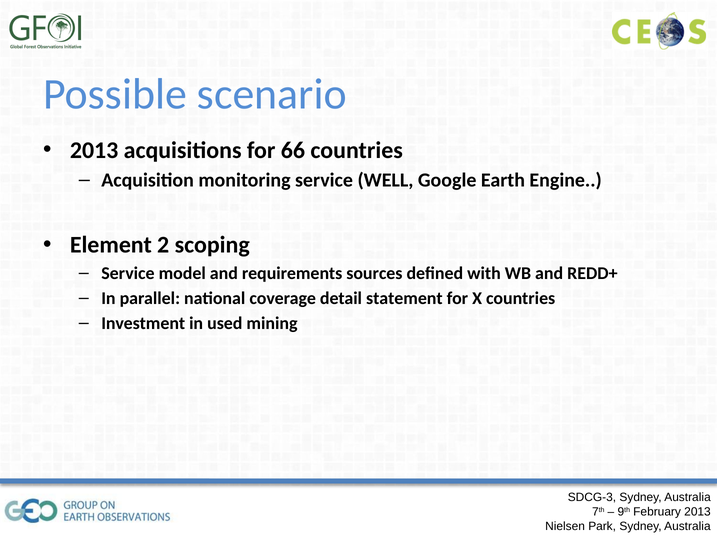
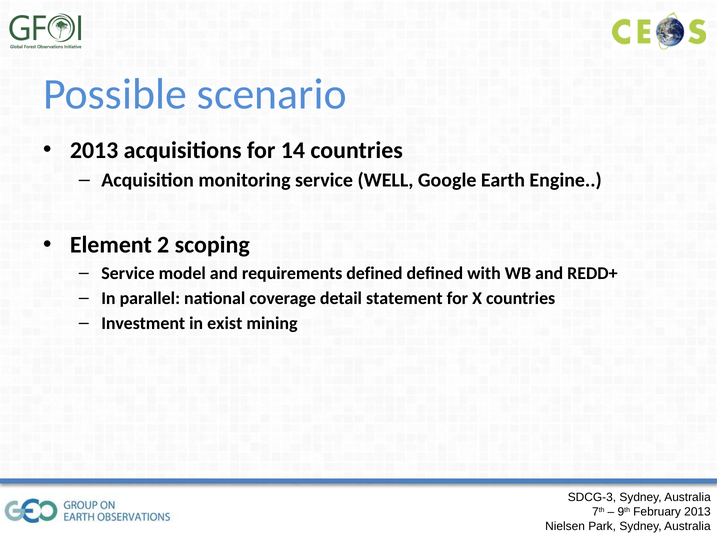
66: 66 -> 14 (293, 150)
requirements sources: sources -> defined (374, 273)
used: used -> exist (225, 323)
